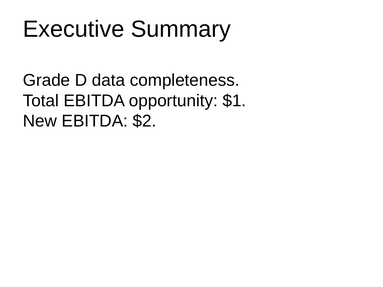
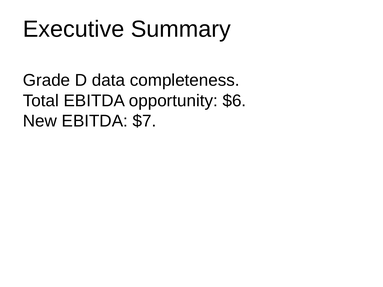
$1: $1 -> $6 (234, 101)
$2: $2 -> $7 (144, 121)
